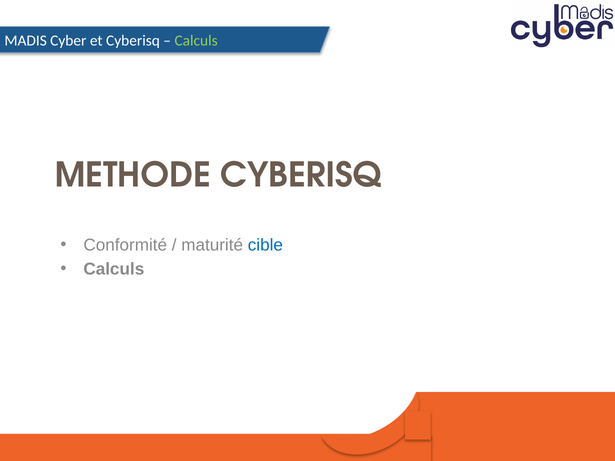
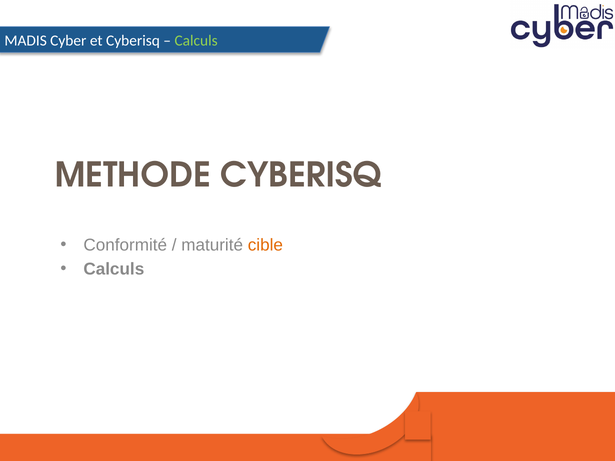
cible colour: blue -> orange (265, 245)
